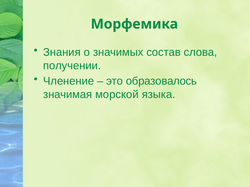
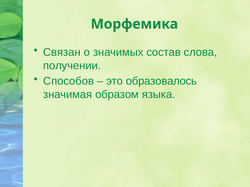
Знания: Знания -> Связан (62, 52)
Членение: Членение -> Способов (69, 81)
морской: морской -> образом (117, 95)
